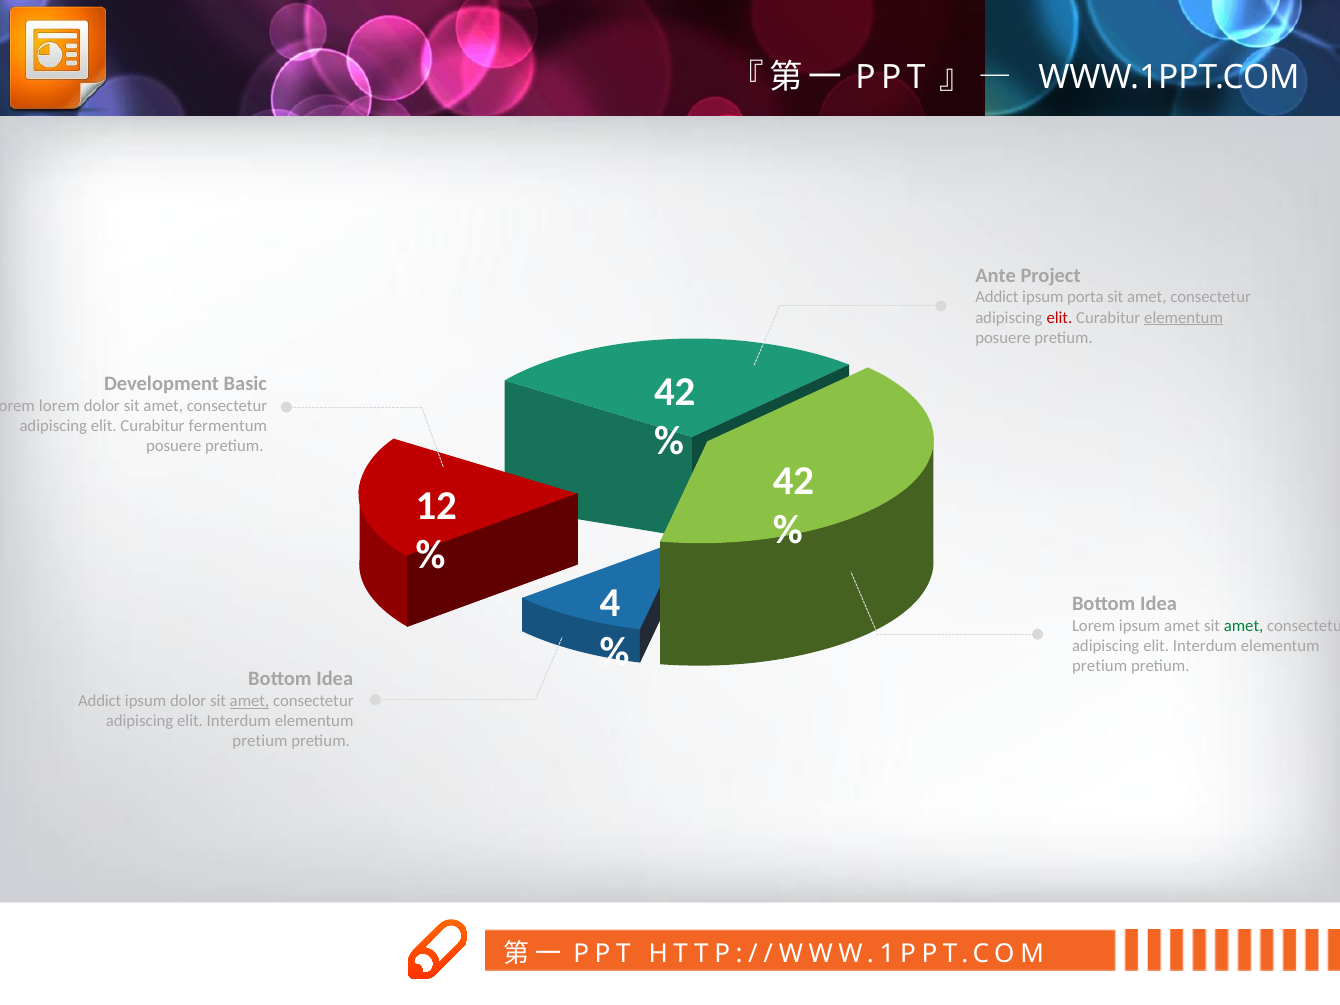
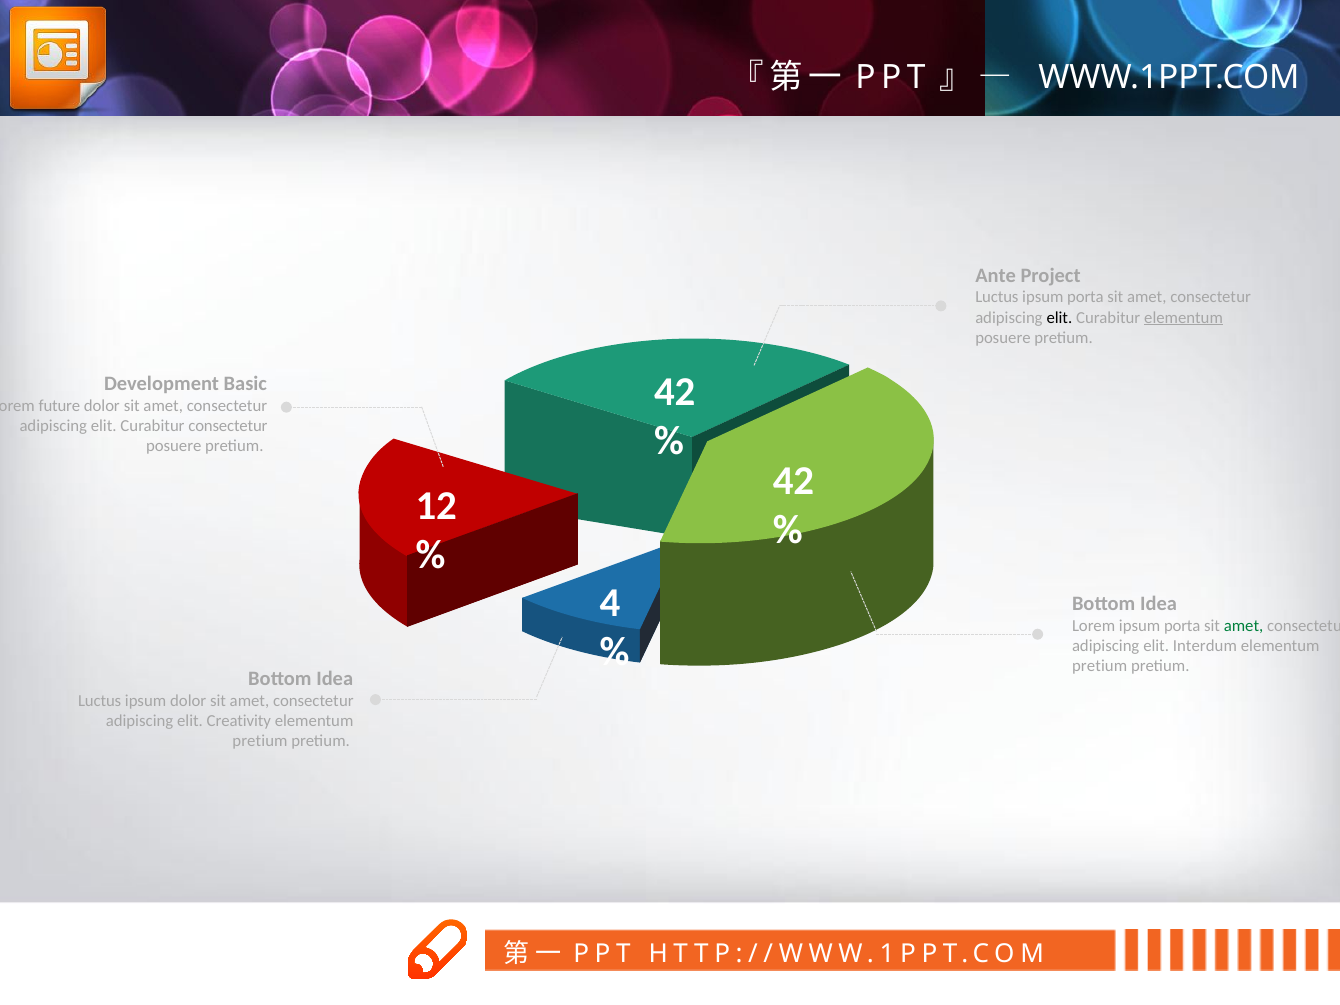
Addict: Addict -> Luctus (997, 297)
elit colour: red -> black (1059, 318)
lorem: lorem -> future (59, 406)
Curabitur fermentum: fermentum -> consectetur (228, 426)
Lorem ipsum amet: amet -> porta (1182, 626)
Addict: Addict -> Luctus (100, 701)
amet underline: present -> none (249, 701)
Interdum: Interdum -> Creativity (239, 721)
